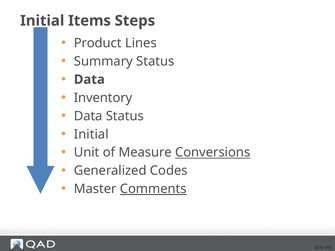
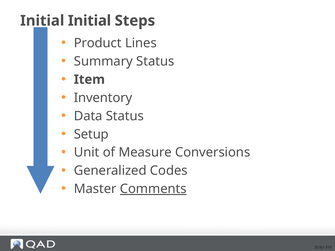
Items: Items -> Initial (90, 21)
Data: Data -> Item (89, 80)
Initial: Initial -> Setup (91, 134)
Conversions underline: present -> none (213, 153)
